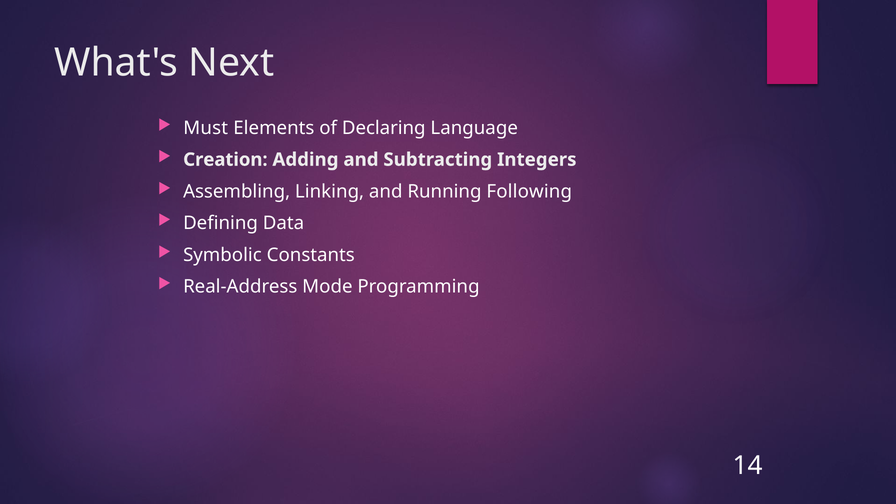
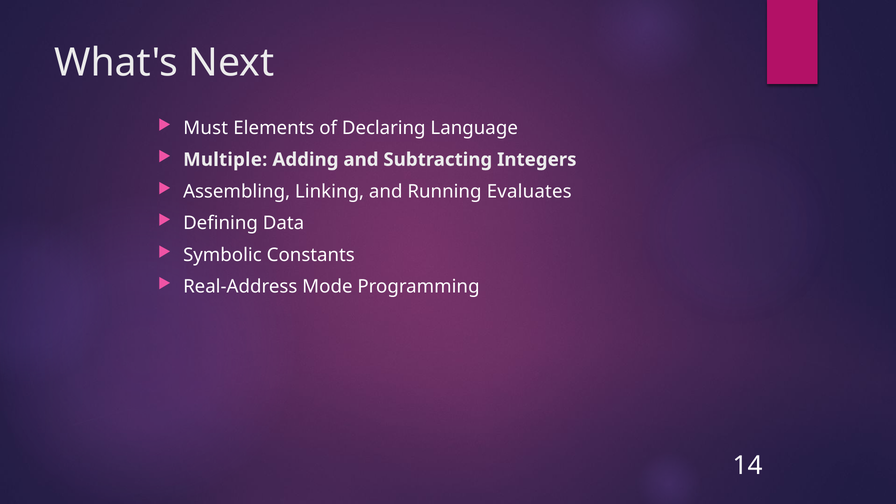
Creation: Creation -> Multiple (225, 160)
Following: Following -> Evaluates (529, 191)
